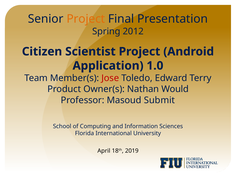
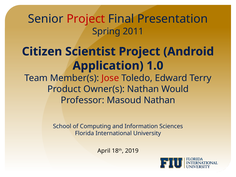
Project colour: orange -> red (86, 19)
2012: 2012 -> 2011 (133, 31)
Masoud Submit: Submit -> Nathan (160, 100)
